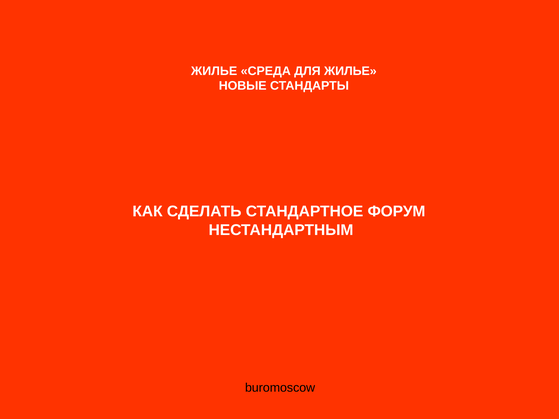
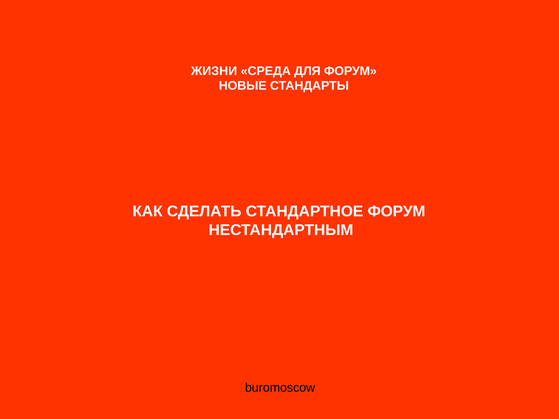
ЖИЛЬЕ: ЖИЛЬЕ -> ЖИЗНИ (214, 71)
ДЛЯ ЖИЛЬЕ: ЖИЛЬЕ -> ФОРУМ (350, 71)
